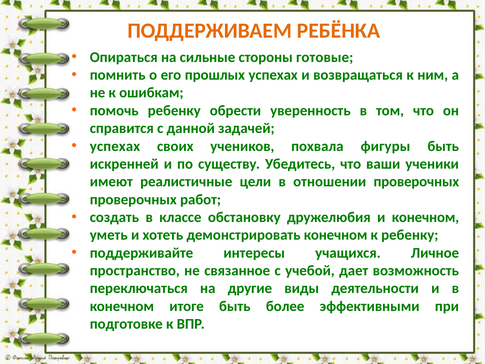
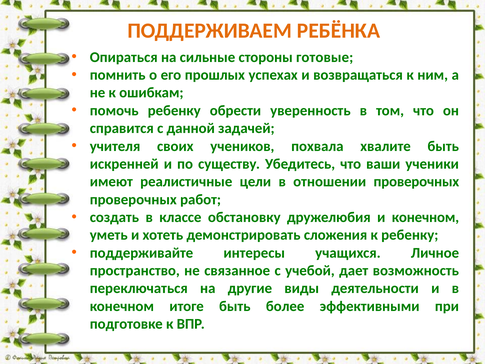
успехах: успехах -> учителя (115, 146)
фигуры: фигуры -> хвалите (386, 146)
демонстрировать конечном: конечном -> сложения (336, 235)
